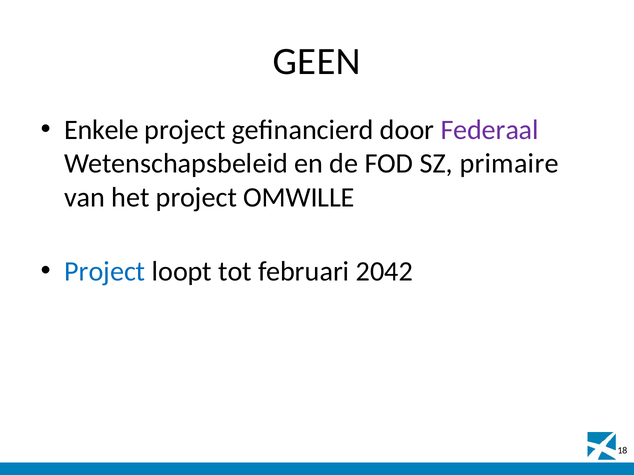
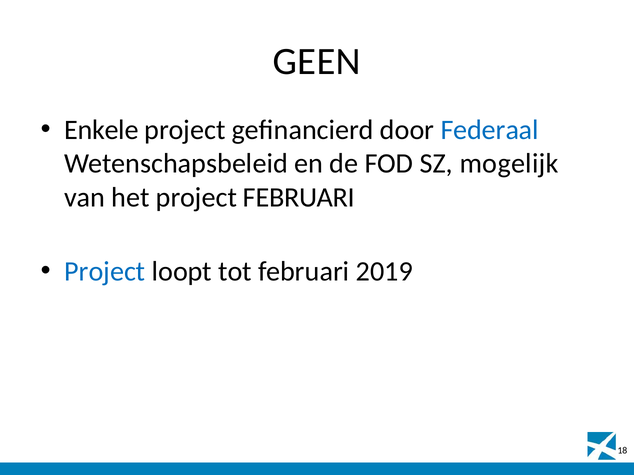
Federaal colour: purple -> blue (490, 130)
primaire: primaire -> mogelijk (509, 164)
project OMWILLE: OMWILLE -> FEBRUARI (299, 198)
2042: 2042 -> 2019 (384, 272)
